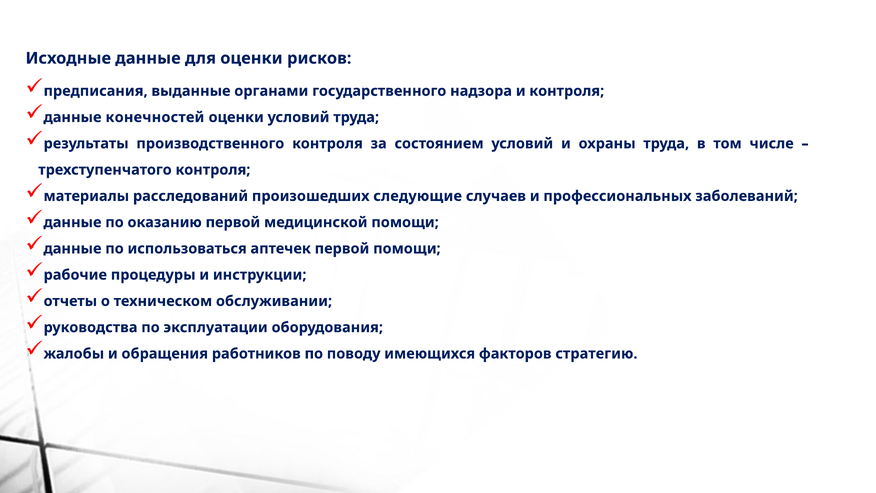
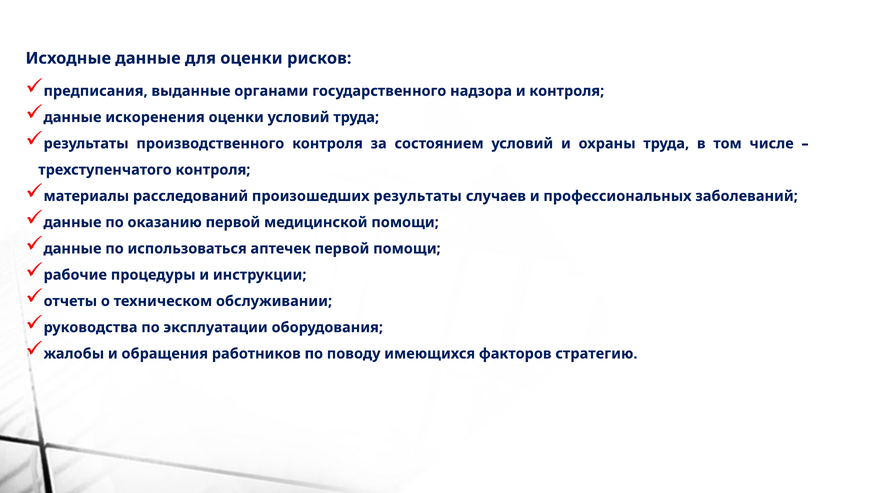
конечностей: конечностей -> искоренения (155, 117)
произошедших следующие: следующие -> результаты (418, 196)
